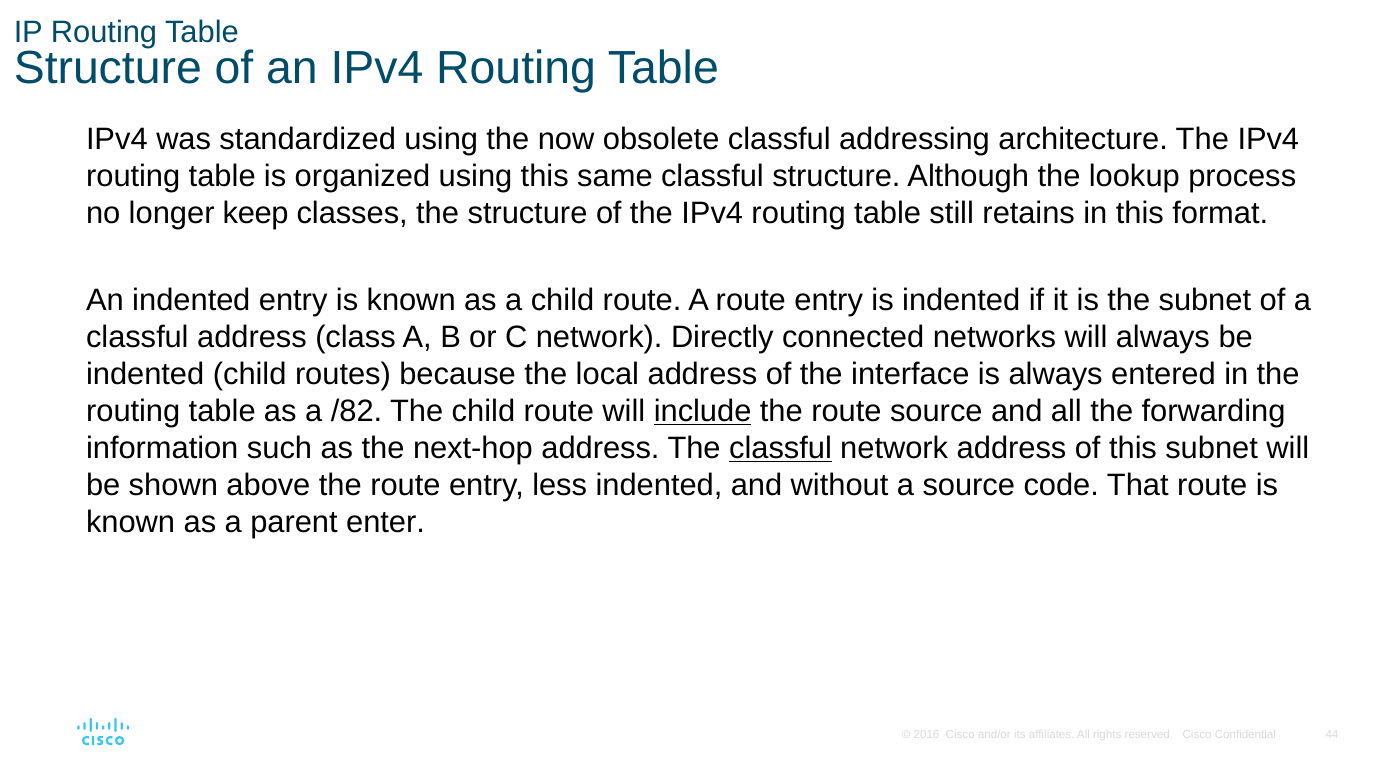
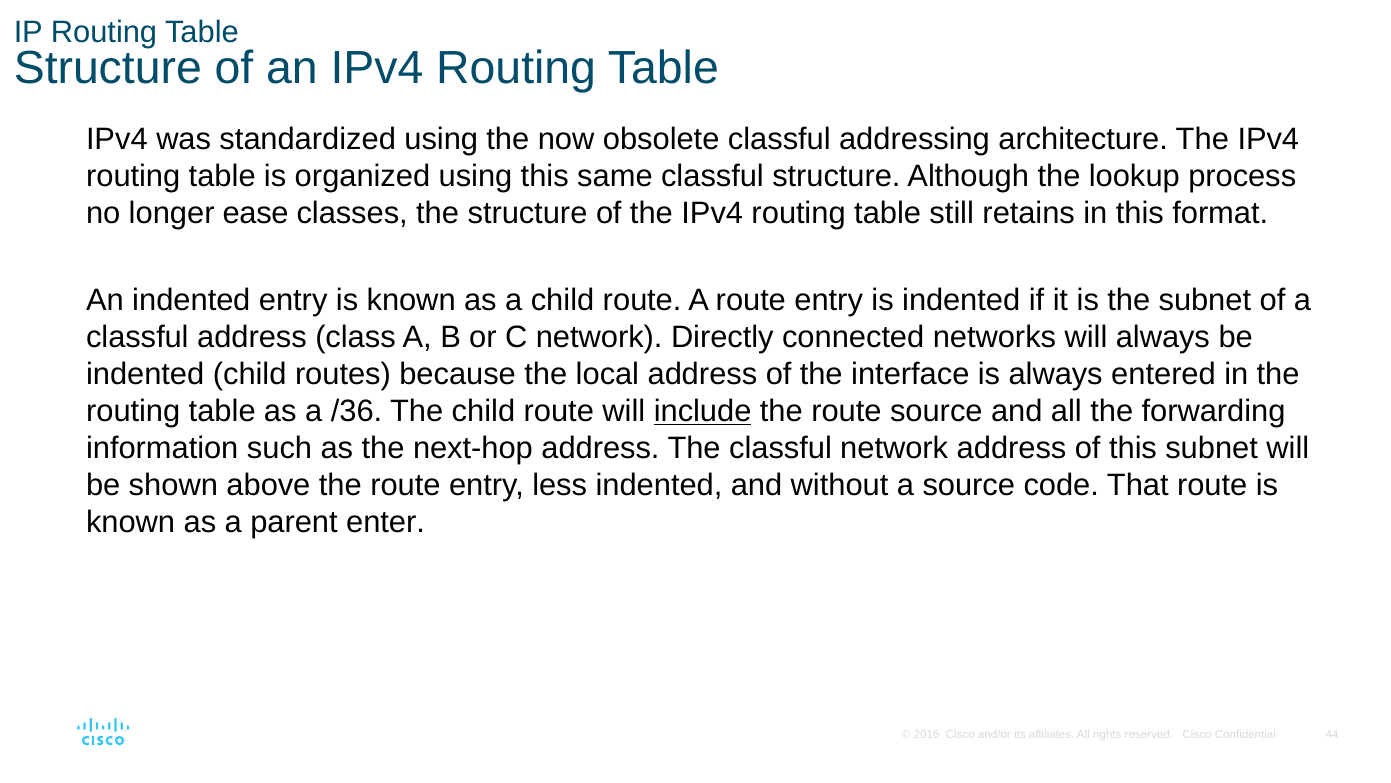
keep: keep -> ease (256, 213)
/82: /82 -> /36 (357, 411)
classful underline: present -> none (781, 448)
